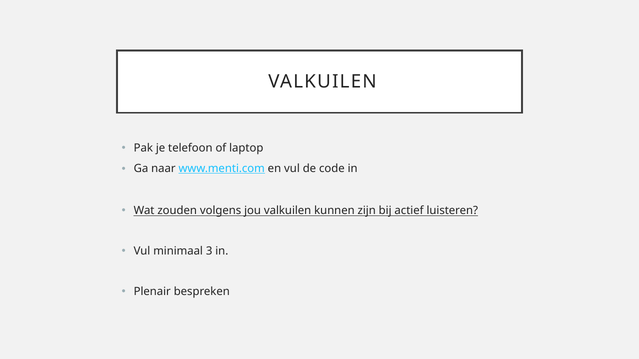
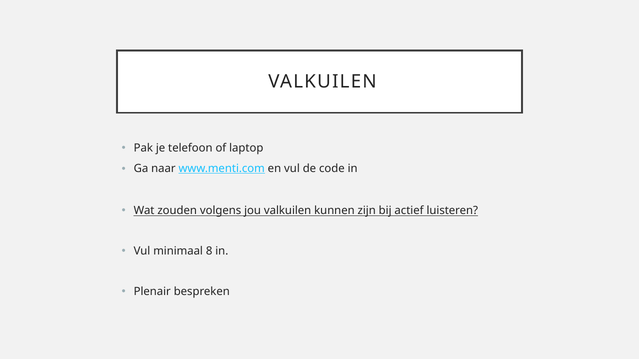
3: 3 -> 8 (209, 251)
